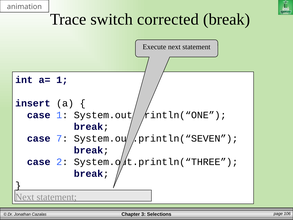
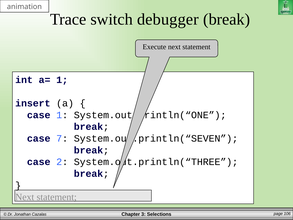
corrected: corrected -> debugger (168, 19)
